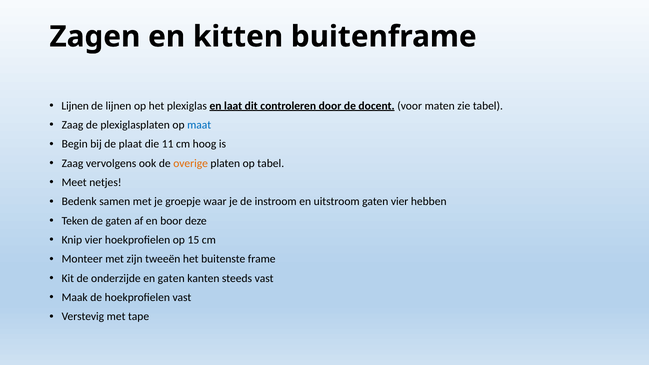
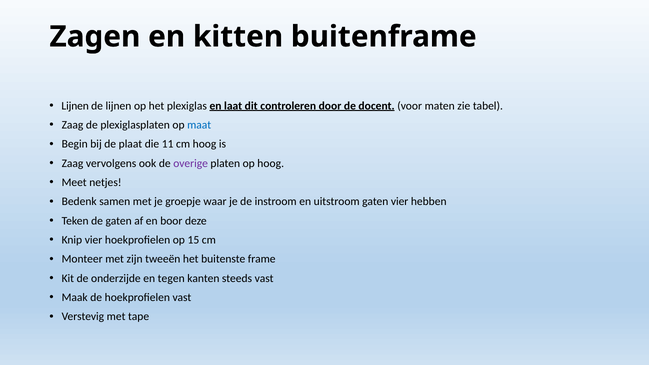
overige colour: orange -> purple (191, 163)
op tabel: tabel -> hoog (271, 163)
en gaten: gaten -> tegen (171, 278)
